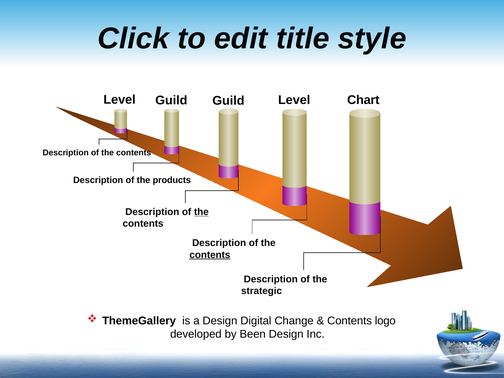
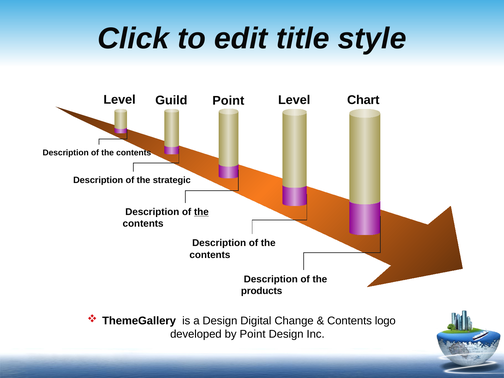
Guild: Guild -> Point (228, 101)
products: products -> strategic (172, 180)
contents underline: present -> none (210, 255)
strategic: strategic -> products (262, 291)
by Been: Been -> Point (253, 334)
